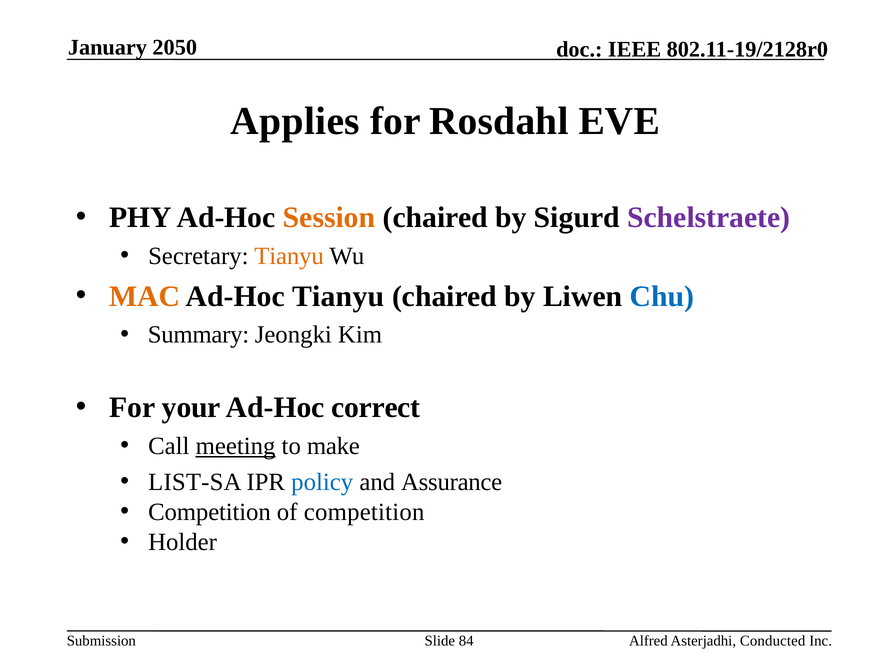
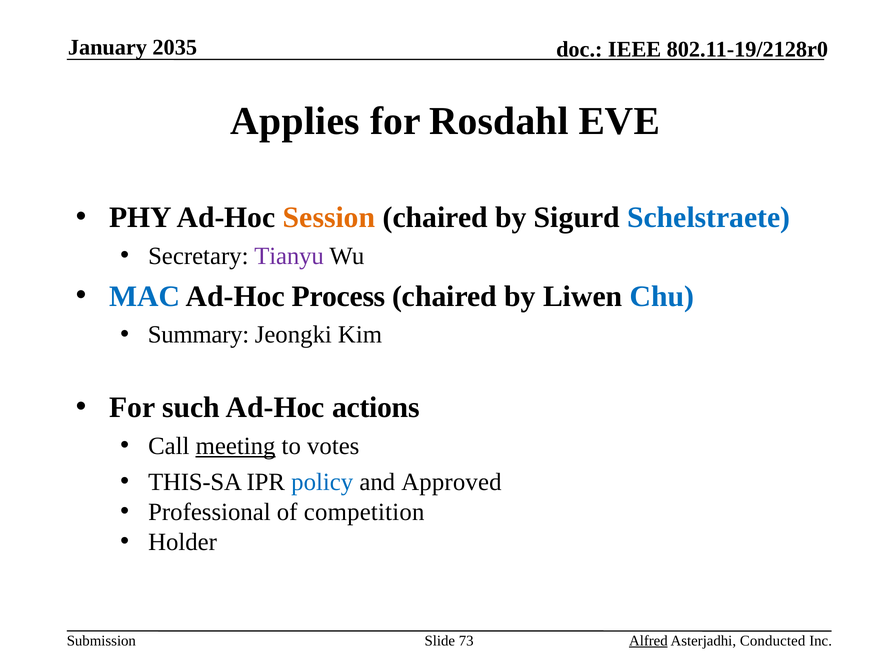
2050: 2050 -> 2035 (175, 47)
Schelstraete colour: purple -> blue (709, 217)
Tianyu colour: orange -> purple (289, 256)
MAC colour: orange -> blue (145, 296)
Ad-Hoc Tianyu: Tianyu -> Process (339, 296)
your: your -> such (191, 408)
correct: correct -> actions (376, 408)
make: make -> votes (333, 446)
LIST-SA: LIST-SA -> THIS-SA (195, 482)
Assurance: Assurance -> Approved (451, 482)
Competition: Competition -> Professional (209, 512)
84: 84 -> 73 (466, 641)
Alfred underline: none -> present (648, 641)
